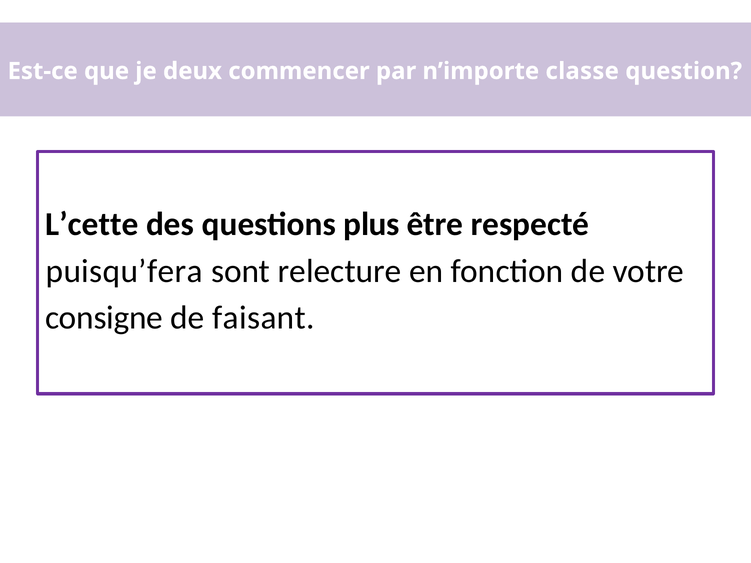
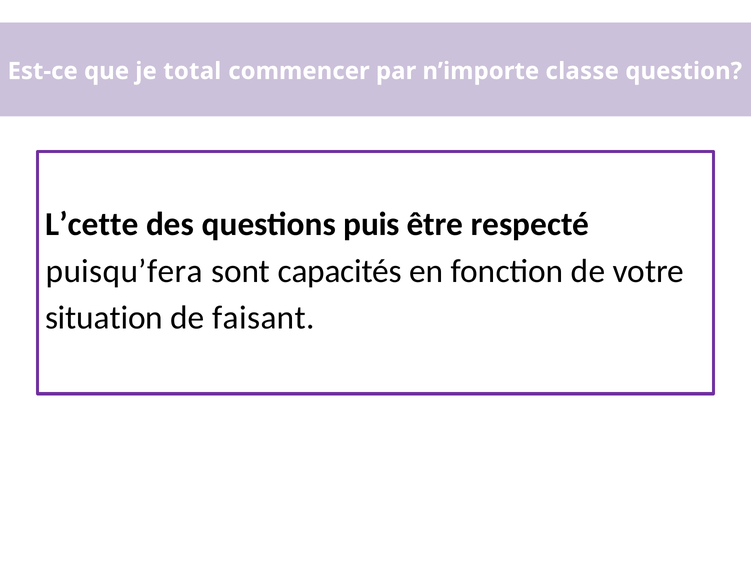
deux: deux -> total (192, 71)
plus: plus -> puis (372, 224)
relecture: relecture -> capacités (340, 271)
consigne: consigne -> situation (104, 318)
